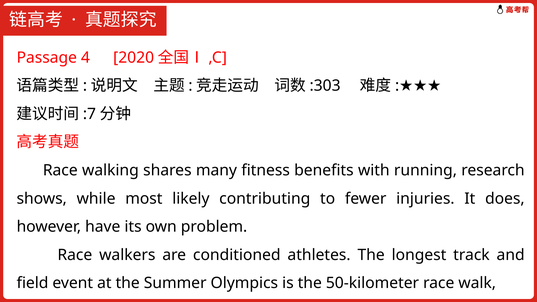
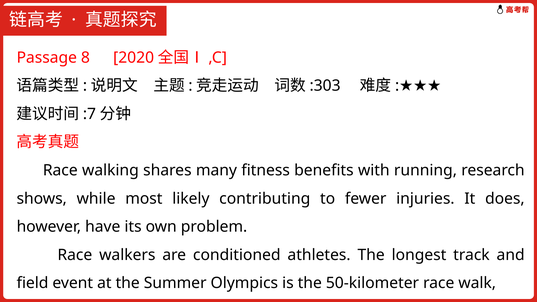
4: 4 -> 8 (85, 58)
